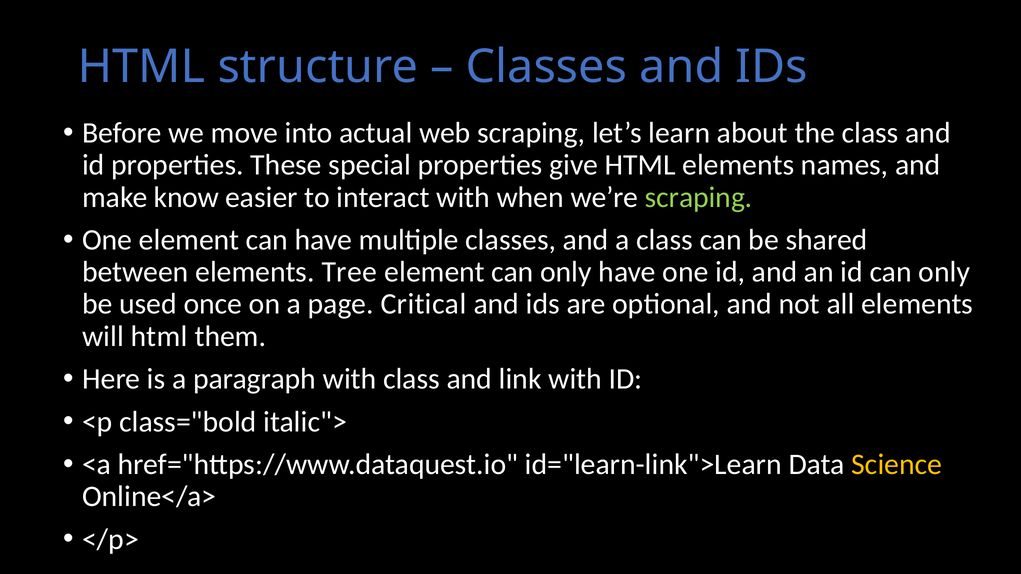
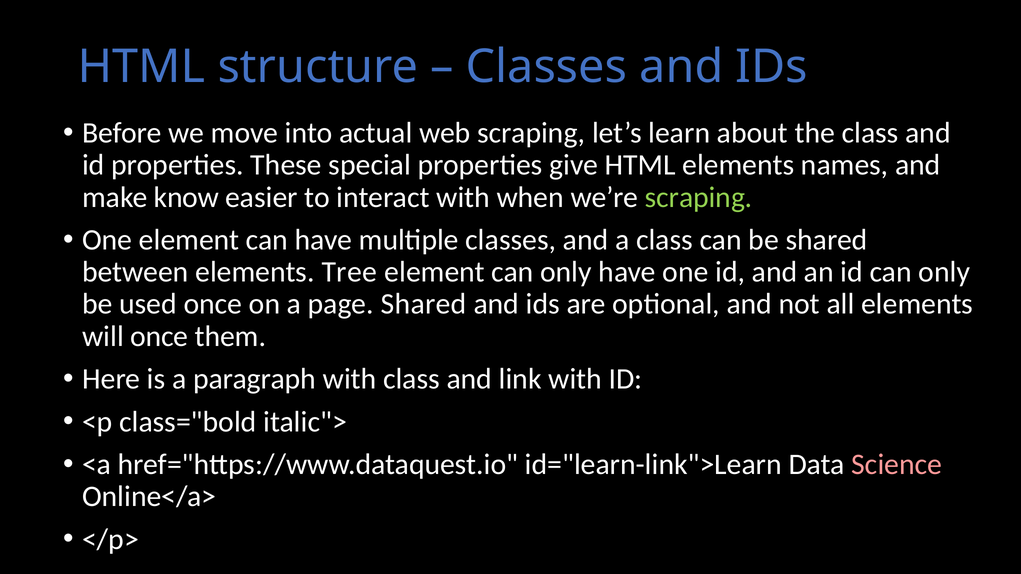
page Critical: Critical -> Shared (424, 304)
will html: html -> once (159, 336)
Science colour: yellow -> pink (897, 465)
